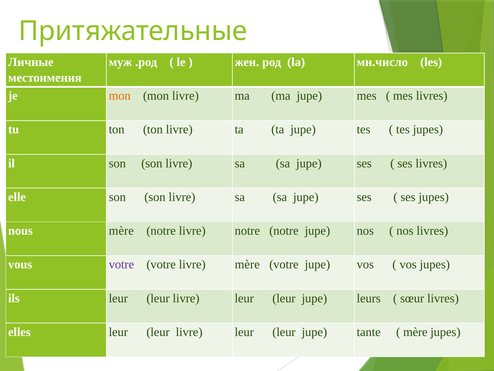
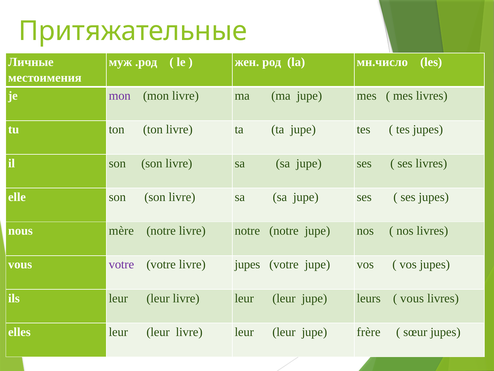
mon colour: orange -> purple (120, 96)
livre mère: mère -> jupes (247, 264)
sœur: sœur -> vous (412, 298)
tante: tante -> frère (369, 332)
mère: mère -> sœur (415, 332)
